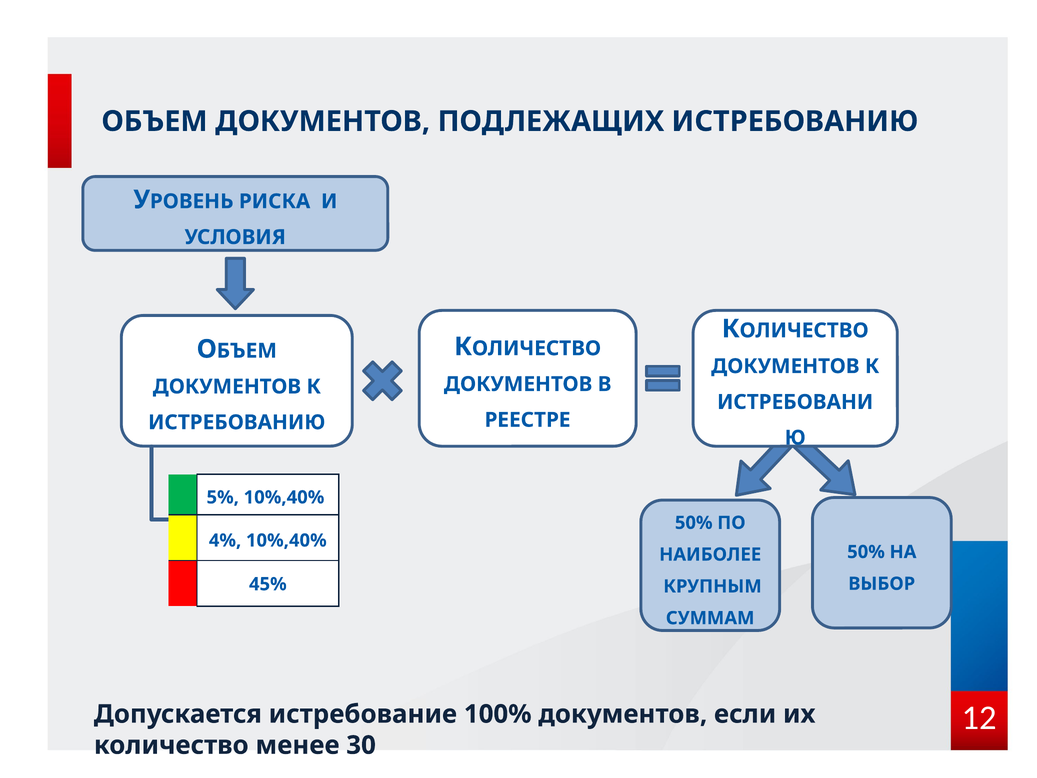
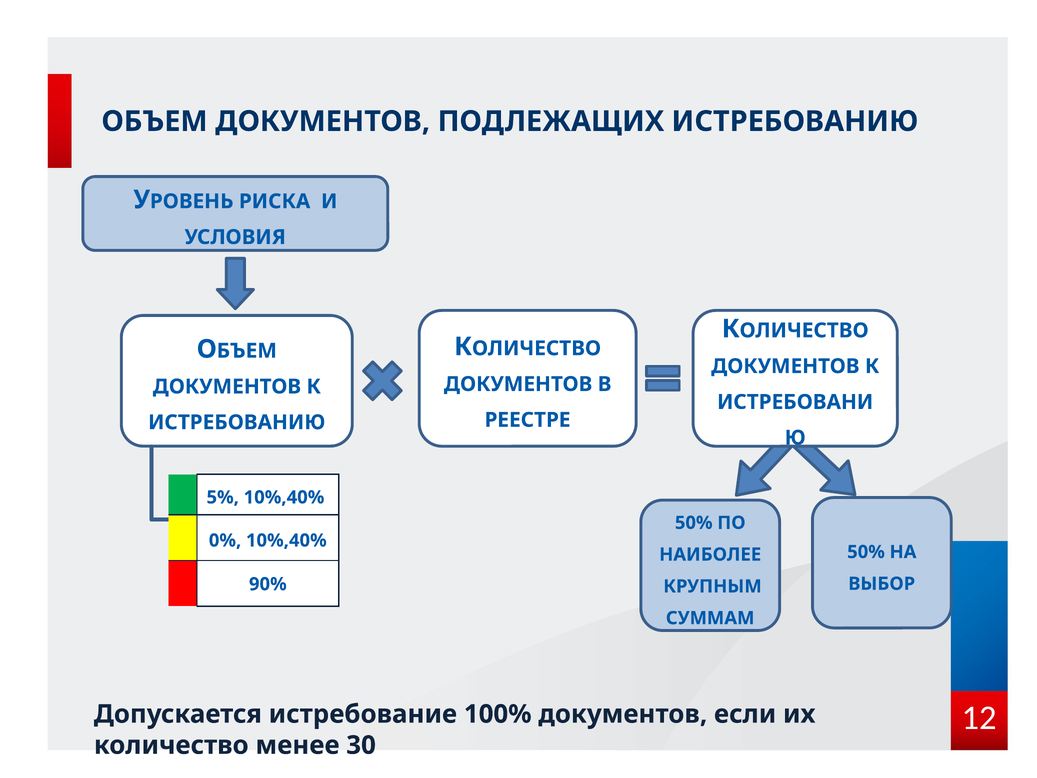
4%: 4% -> 0% (225, 540)
45%: 45% -> 90% (268, 584)
